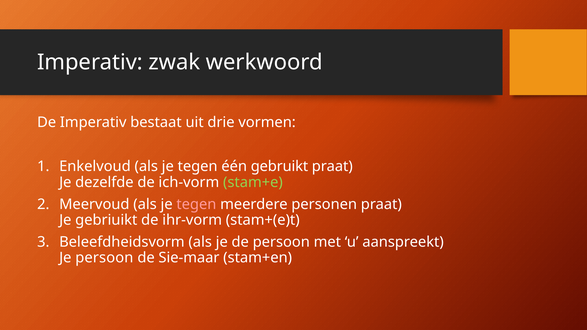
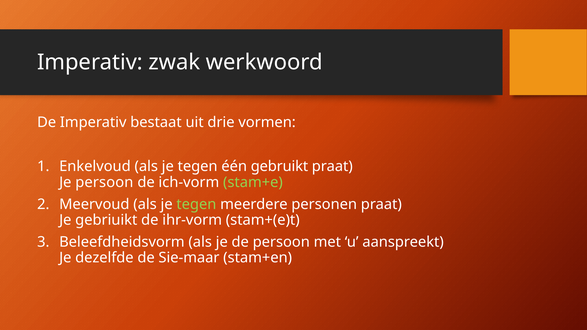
Je dezelfde: dezelfde -> persoon (104, 182)
tegen colour: pink -> light green (196, 204)
Je persoon: persoon -> dezelfde (104, 258)
